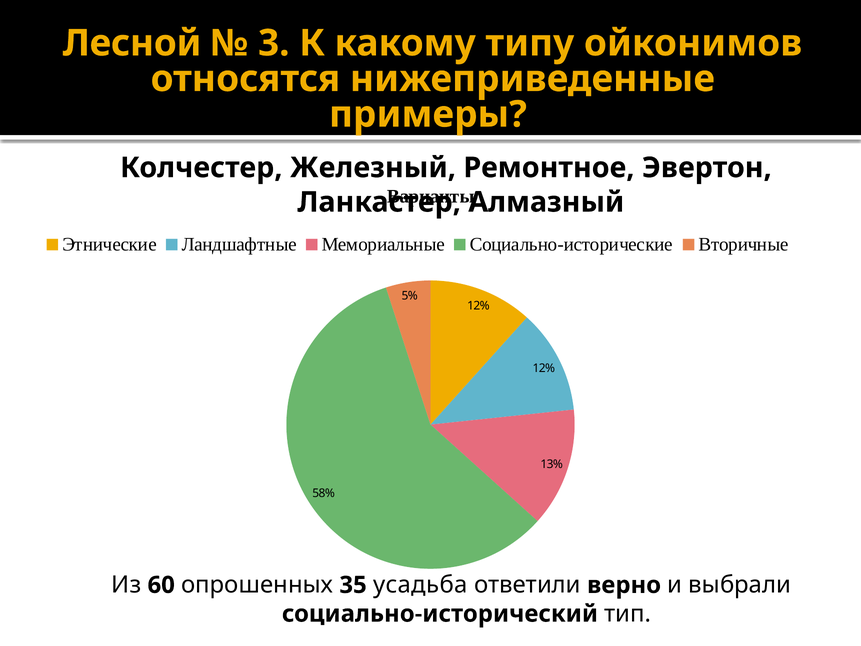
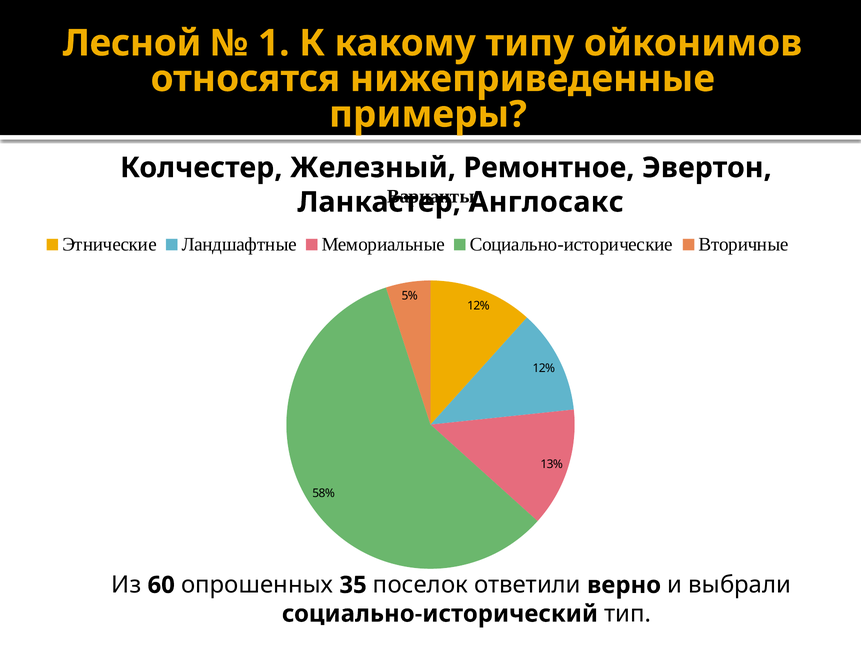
3: 3 -> 1 (274, 43)
Алмазный: Алмазный -> Англосакс (546, 202)
усадьба: усадьба -> поселок (420, 585)
